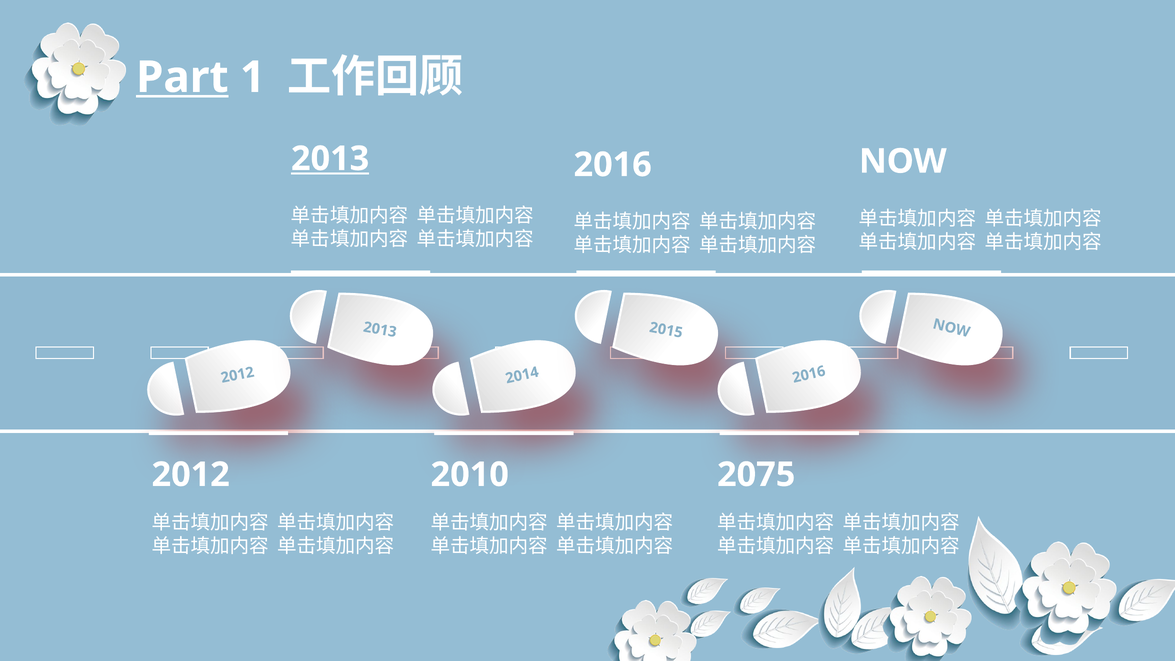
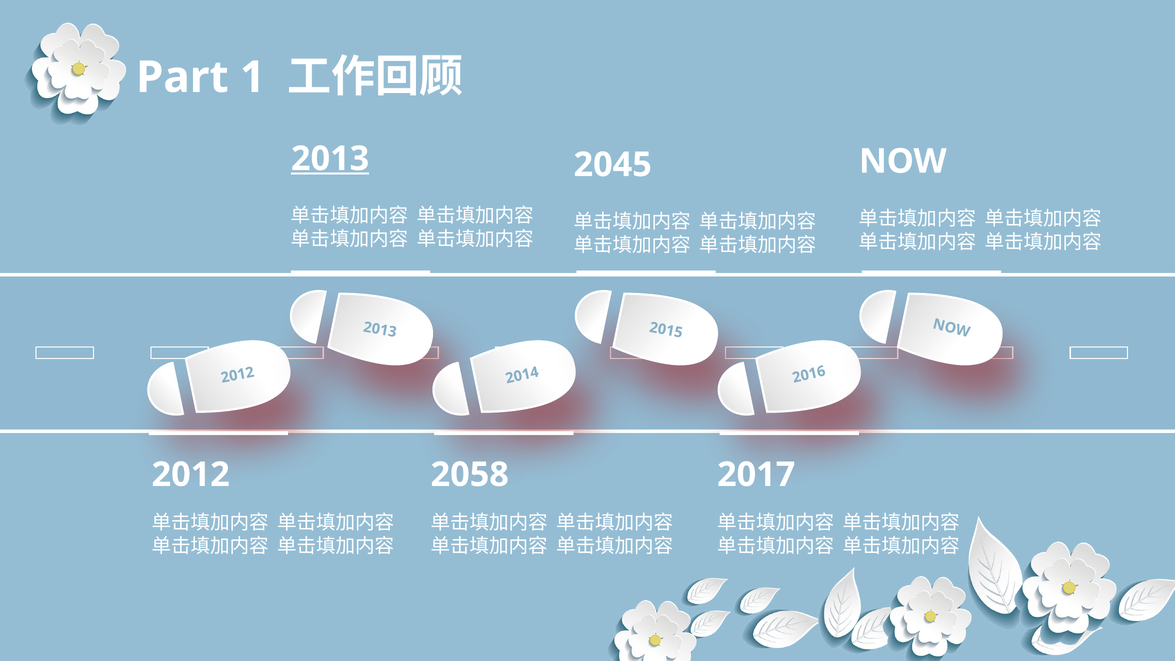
Part underline: present -> none (182, 77)
2016: 2016 -> 2045 (613, 165)
2010: 2010 -> 2058 (470, 475)
2075: 2075 -> 2017 (756, 475)
